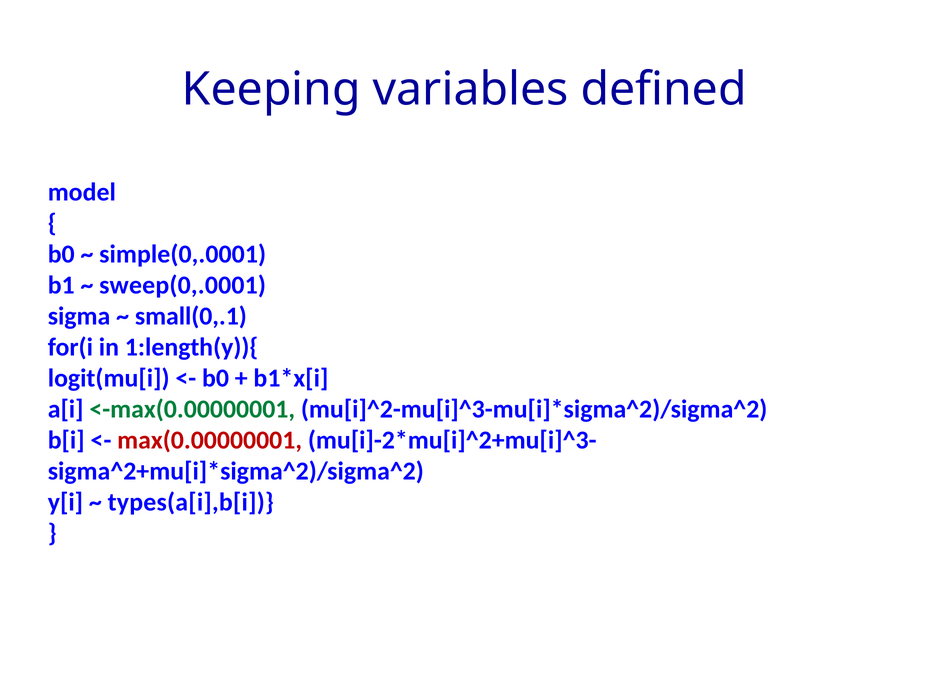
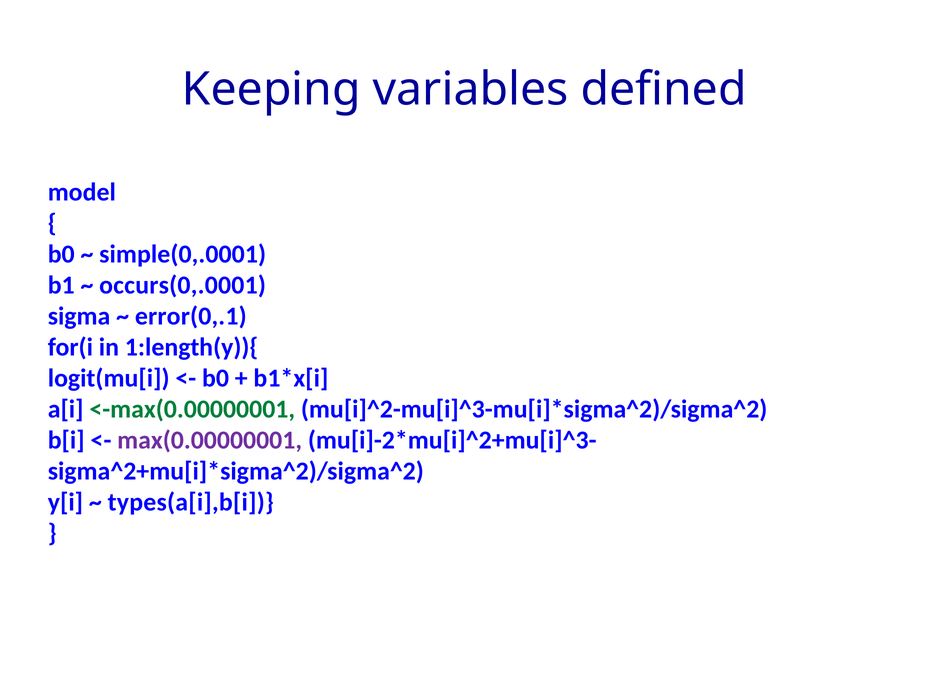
sweep(0,.0001: sweep(0,.0001 -> occurs(0,.0001 (183, 285)
small(0,.1: small(0,.1 -> error(0,.1 (191, 316)
max(0.00000001 colour: red -> purple (210, 440)
